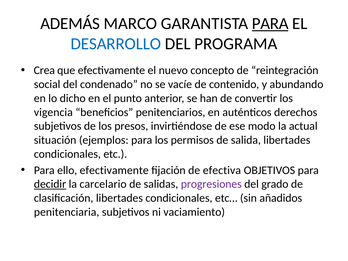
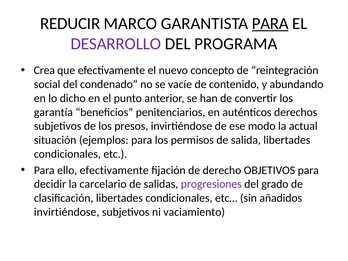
ADEMÁS: ADEMÁS -> REDUCIR (70, 24)
DESARROLLO colour: blue -> purple (116, 44)
vigencia: vigencia -> garantía (53, 112)
efectiva: efectiva -> derecho (222, 170)
decidir underline: present -> none (50, 184)
penitenciaria: penitenciaria -> invirtiéndose (67, 212)
